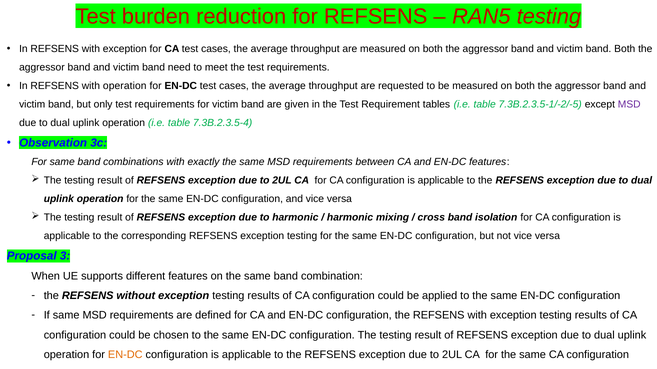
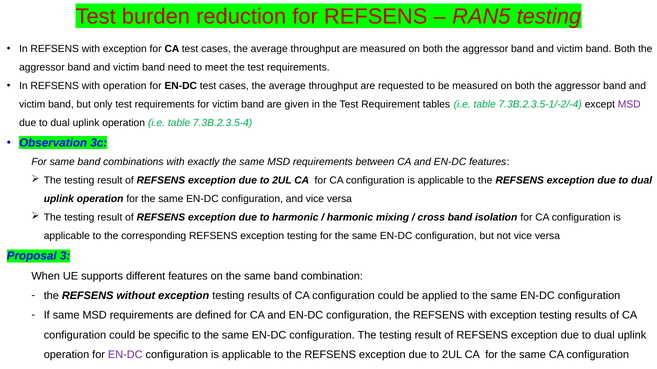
7.3B.2.3.5-1/-2/-5: 7.3B.2.3.5-1/-2/-5 -> 7.3B.2.3.5-1/-2/-4 (540, 104)
chosen: chosen -> specific (171, 335)
EN-DC colour: orange -> purple (125, 355)
